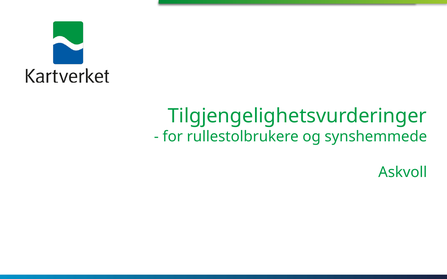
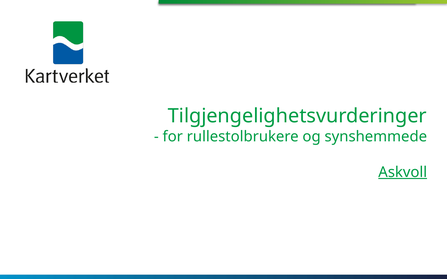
Askvoll underline: none -> present (403, 172)
